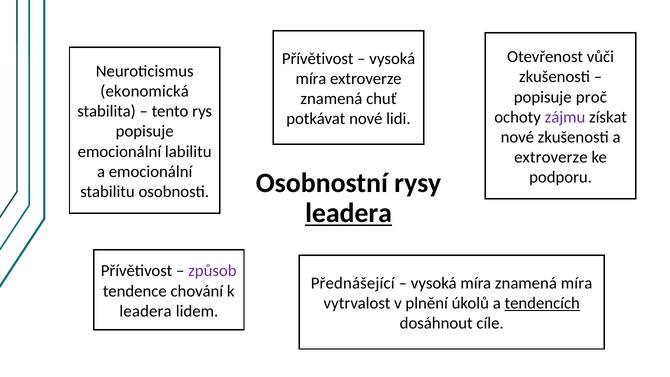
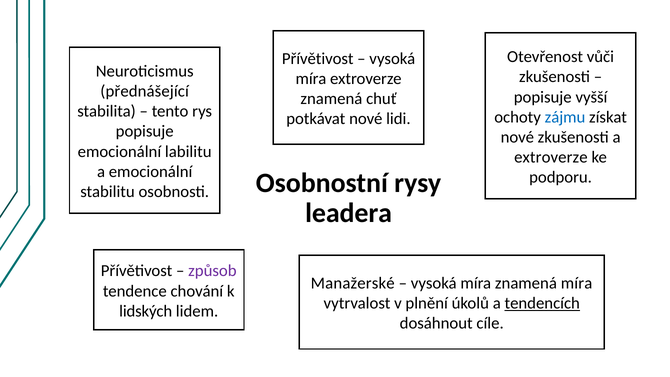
ekonomická: ekonomická -> přednášející (145, 91)
proč: proč -> vyšší (591, 97)
zájmu colour: purple -> blue (565, 117)
leadera underline: present -> none (349, 213)
Přednášející: Přednášející -> Manažerské (353, 283)
leadera: leadera -> lidských (146, 311)
